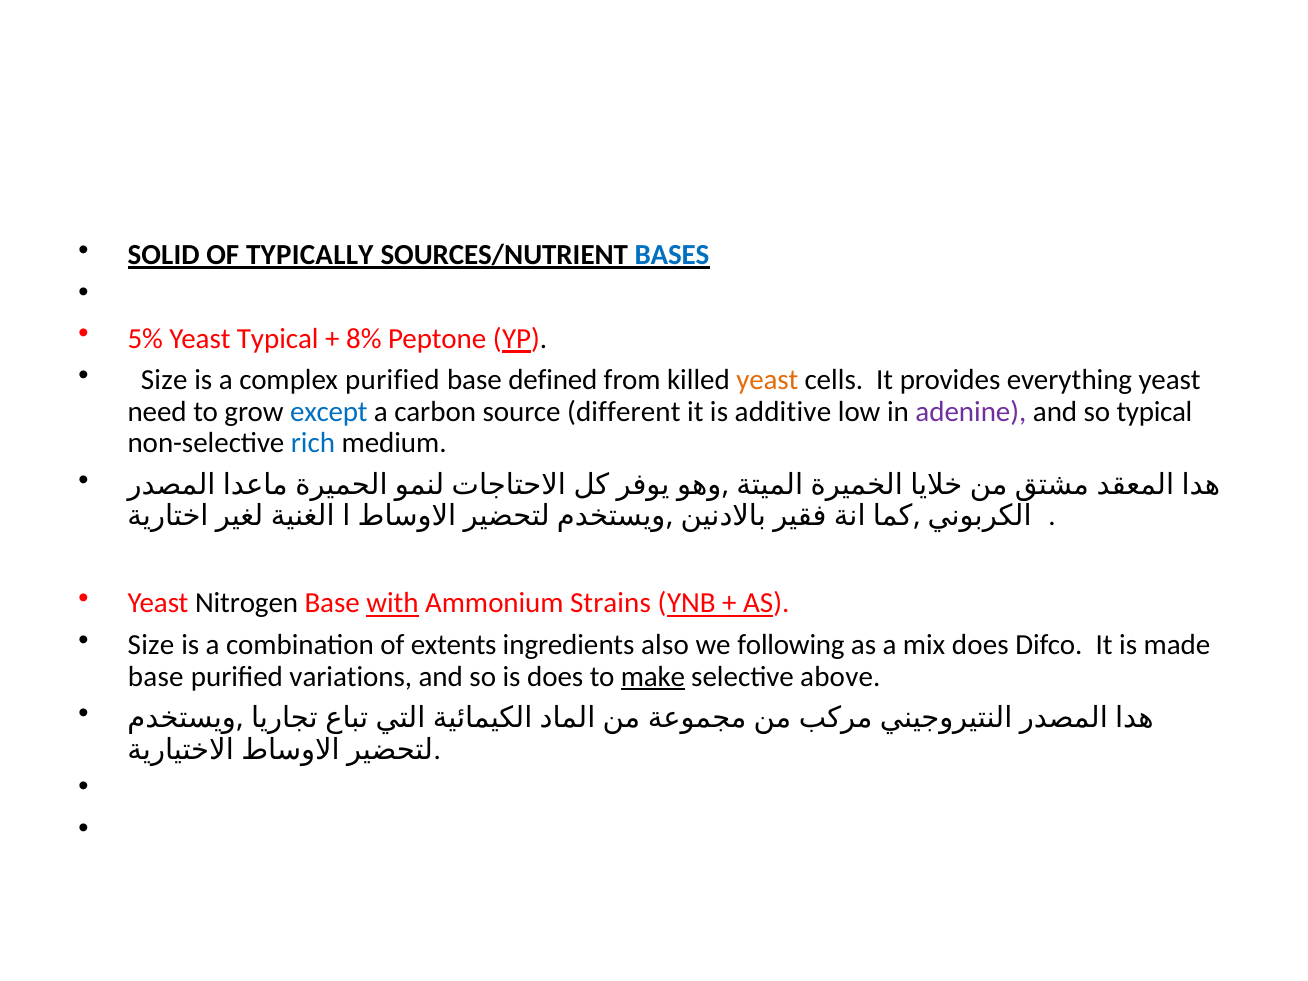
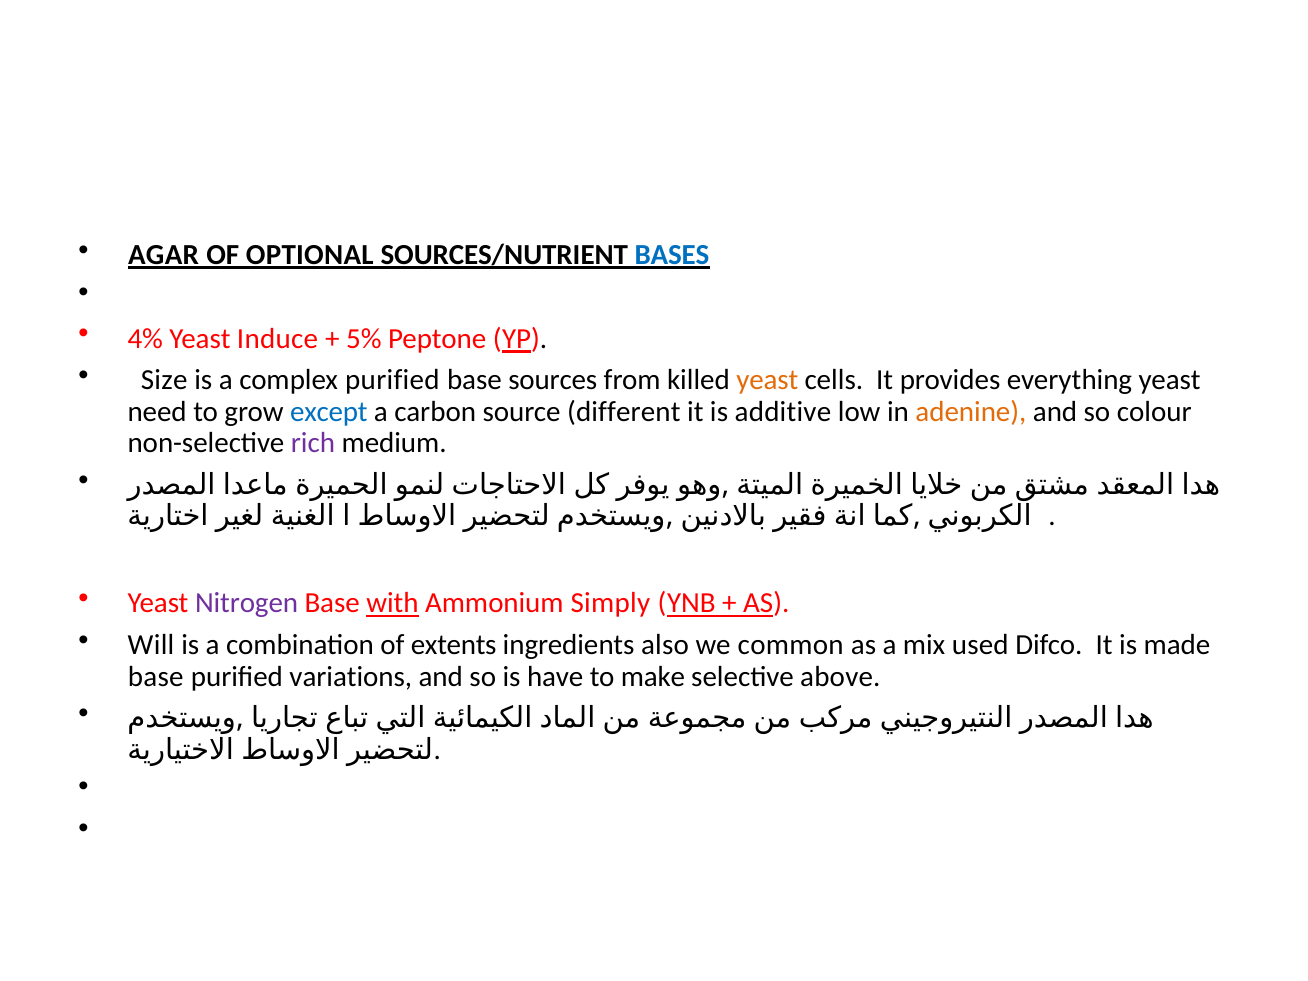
SOLID: SOLID -> AGAR (164, 255)
TYPICALLY: TYPICALLY -> OPTIONAL (310, 255)
5%: 5% -> 4% (145, 339)
Yeast Typical: Typical -> Induce (278, 339)
8%: 8% -> 5% (364, 339)
defined: defined -> sources (553, 380)
adenine colour: purple -> orange (971, 412)
so typical: typical -> colour (1154, 412)
rich colour: blue -> purple (313, 443)
Nitrogen colour: black -> purple (247, 603)
Strains: Strains -> Simply (610, 603)
Size: Size -> Will (151, 645)
following: following -> common (791, 645)
mix does: does -> used (980, 645)
is does: does -> have (555, 677)
make underline: present -> none (653, 677)
